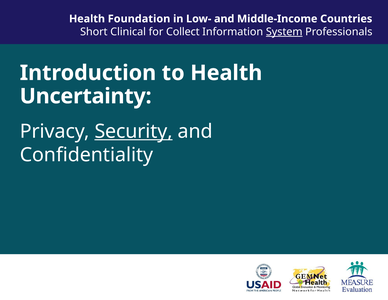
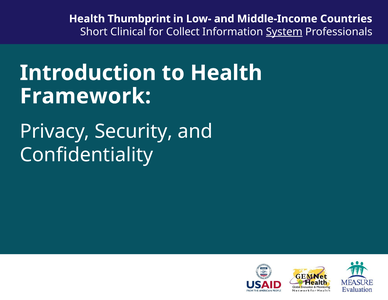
Foundation: Foundation -> Thumbprint (139, 19)
Uncertainty: Uncertainty -> Framework (85, 96)
Security underline: present -> none (134, 131)
